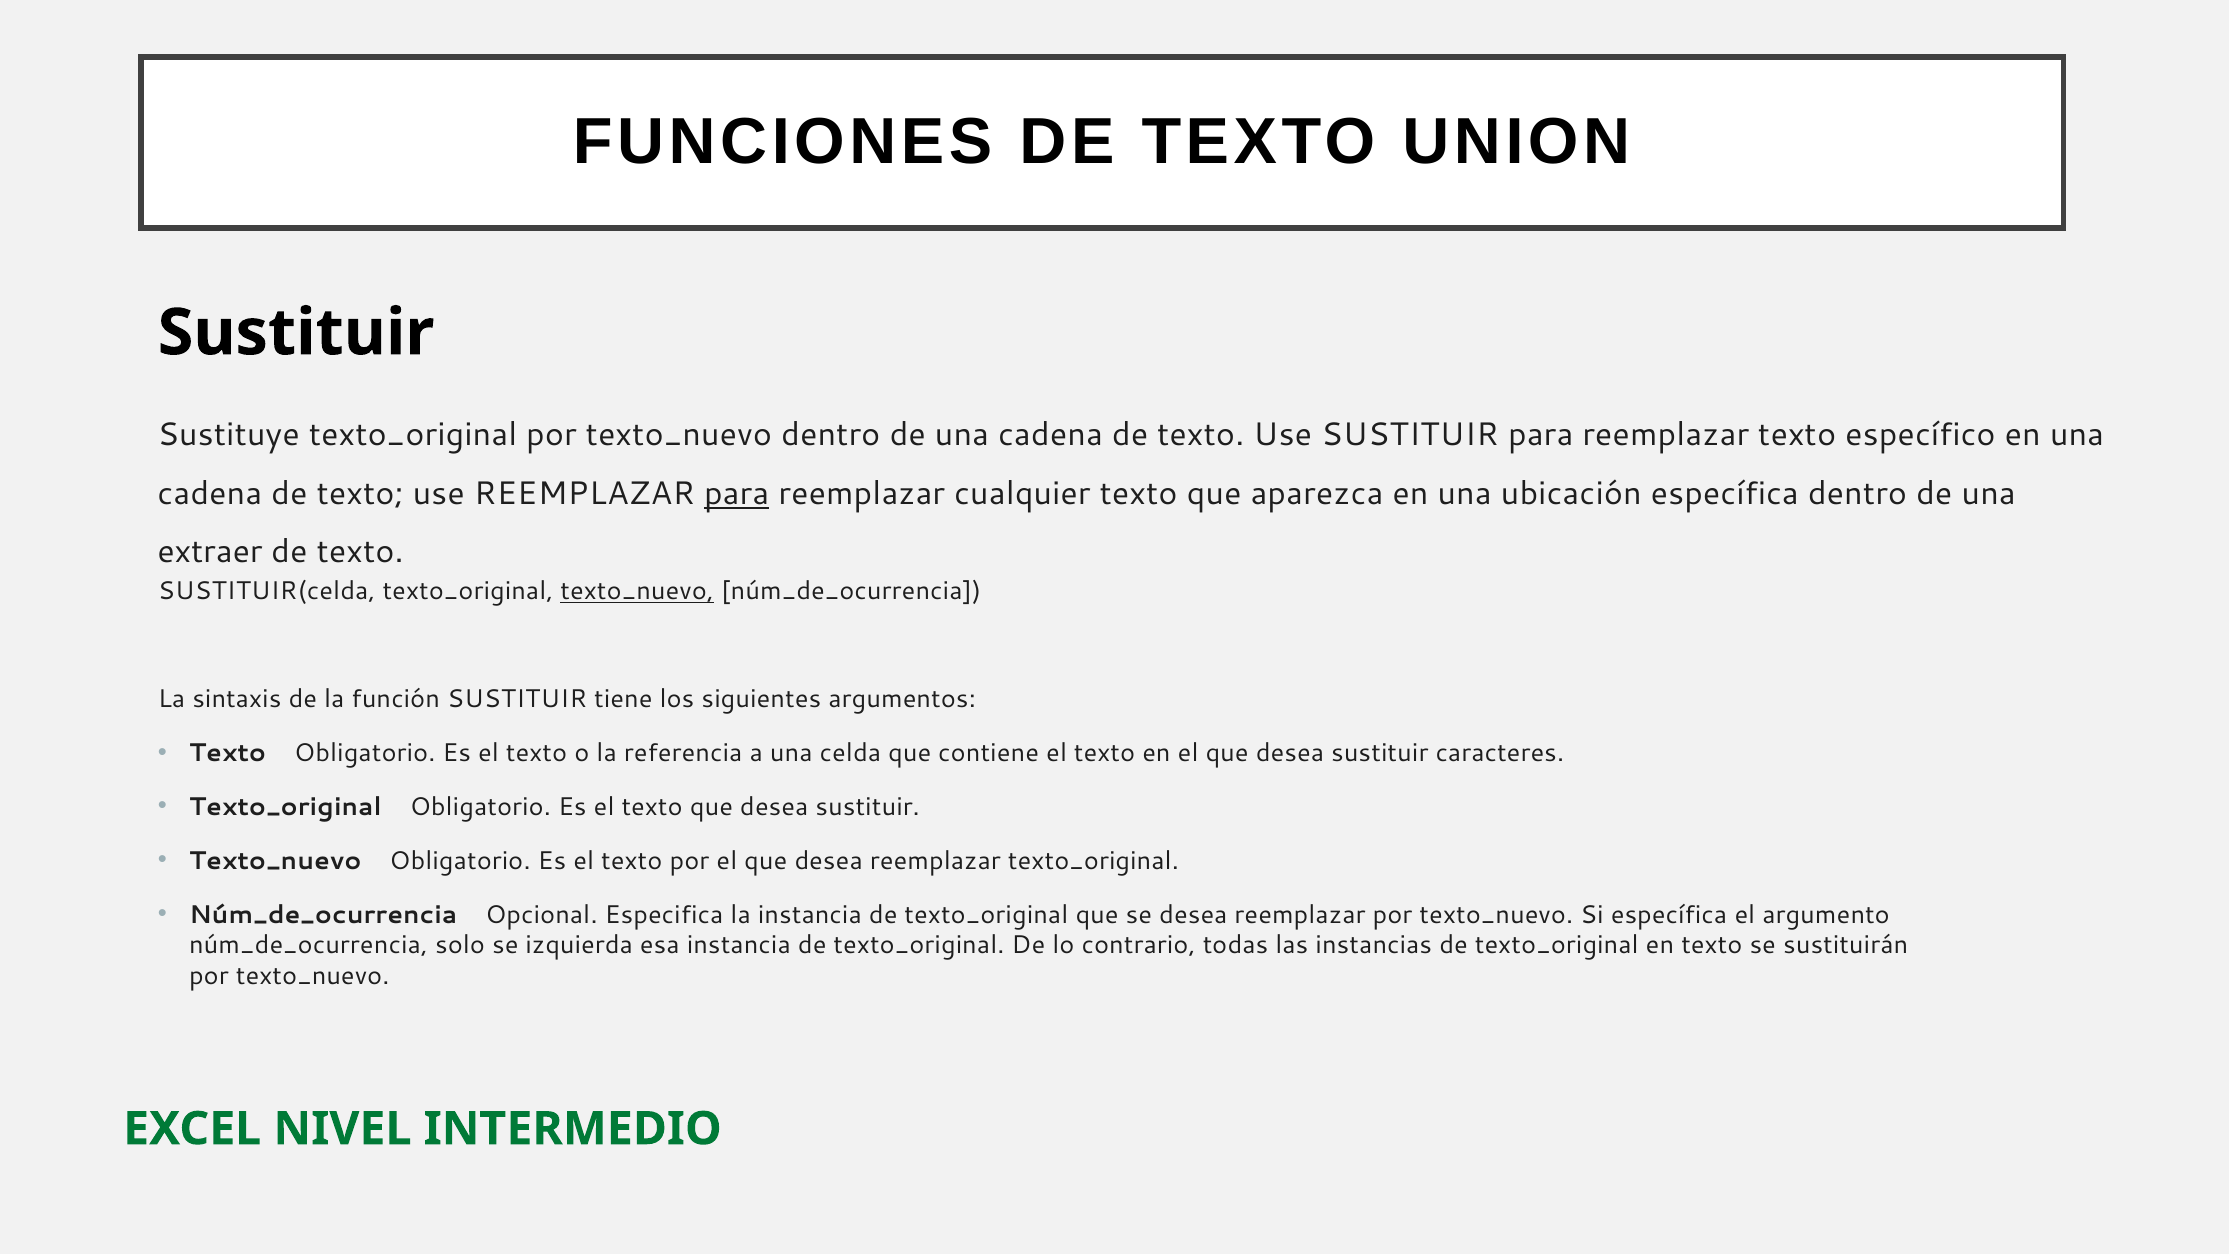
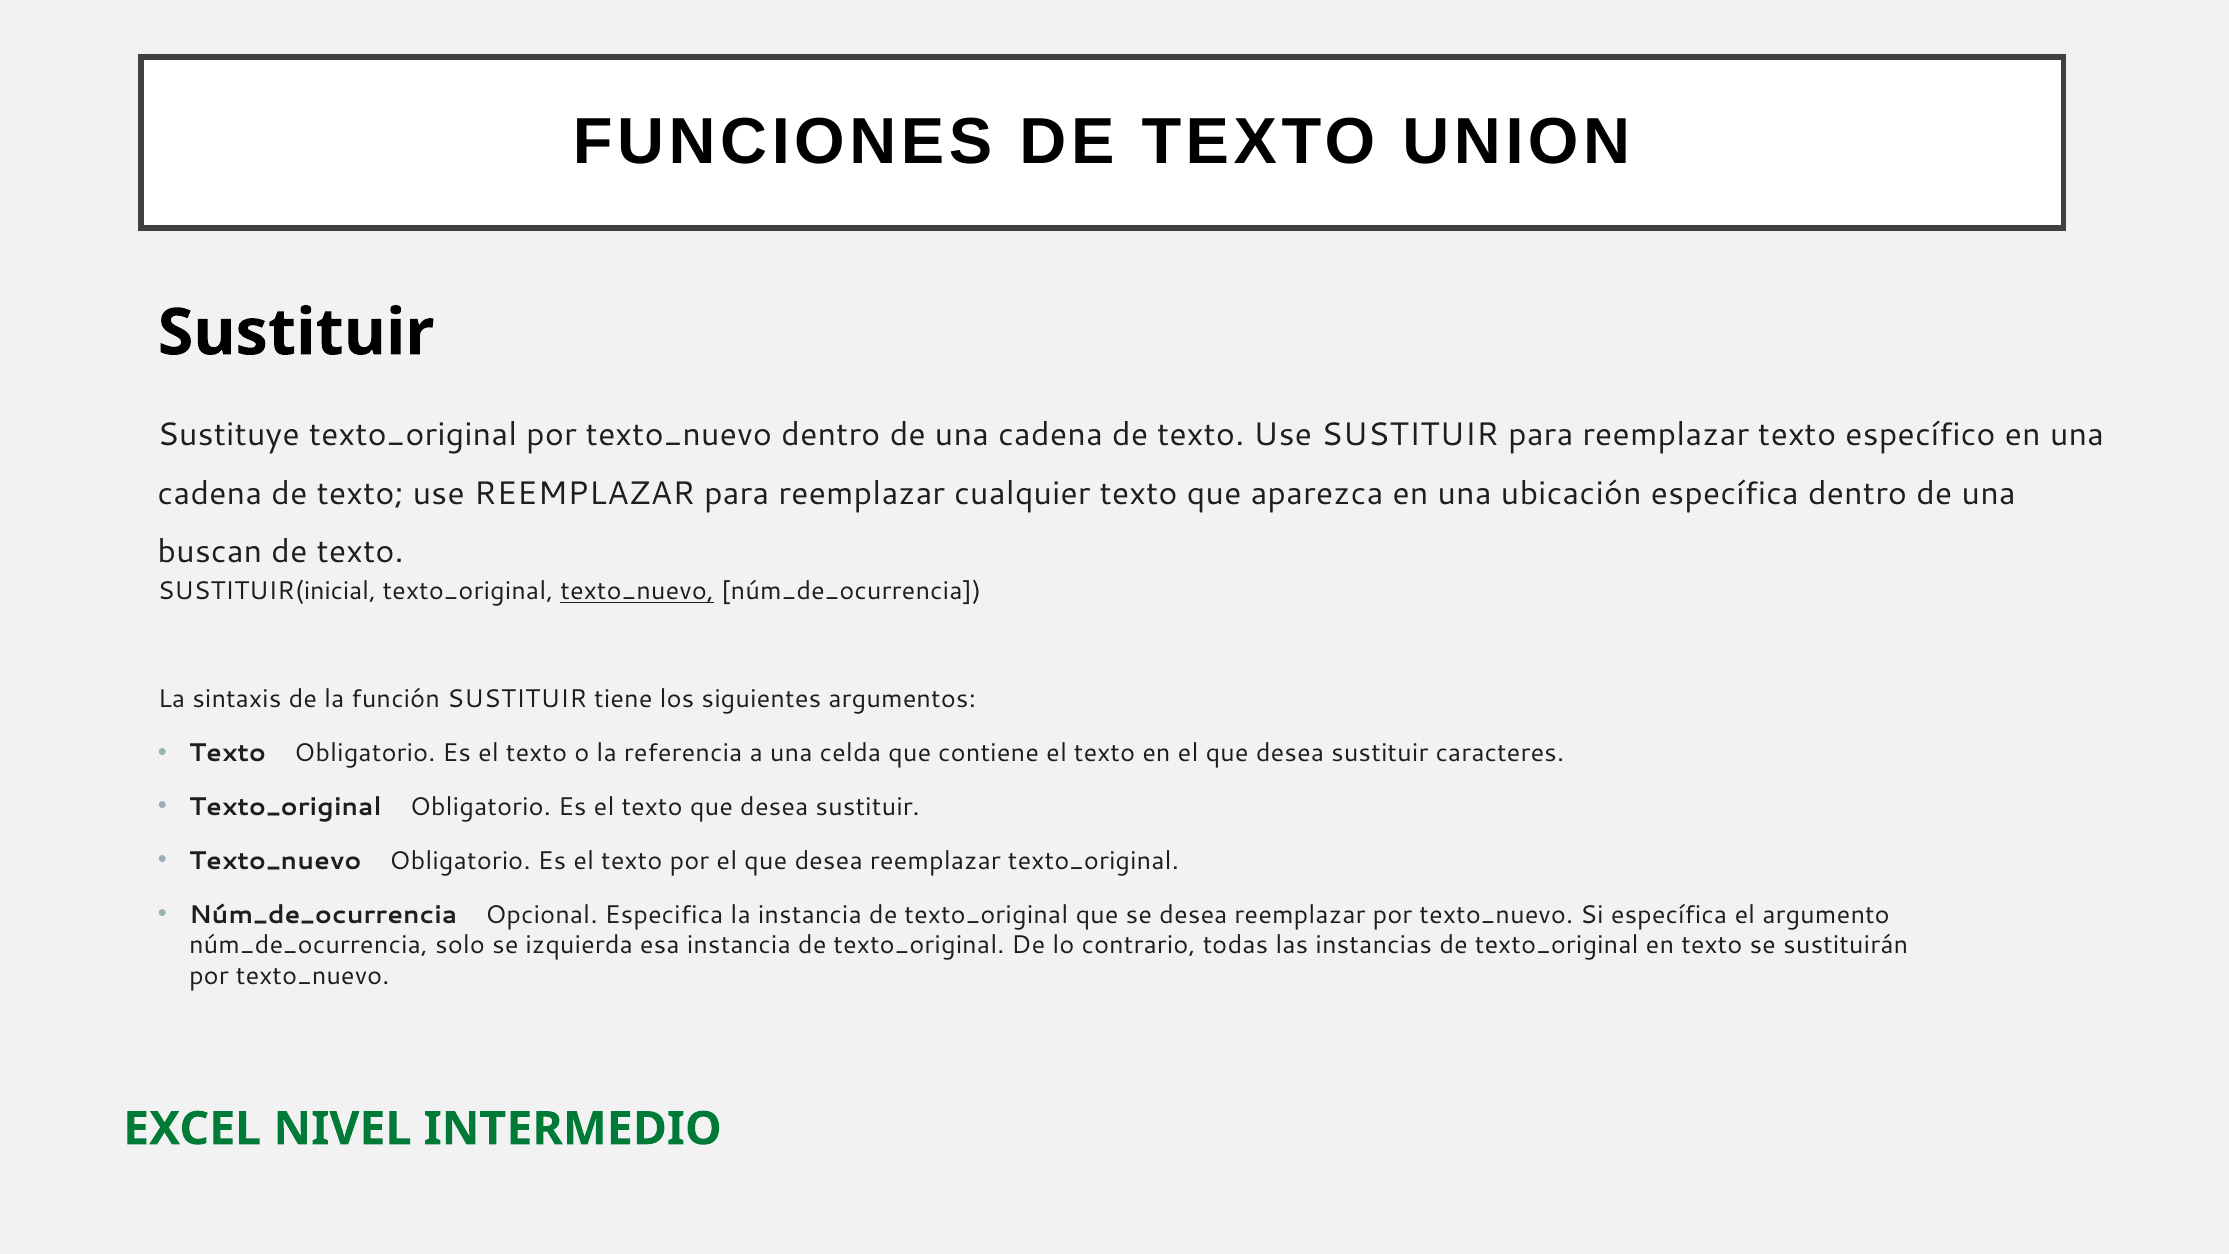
para underline: present -> none (737, 493)
extraer: extraer -> buscan (210, 552)
SUSTITUIR(celda: SUSTITUIR(celda -> SUSTITUIR(inicial (267, 591)
